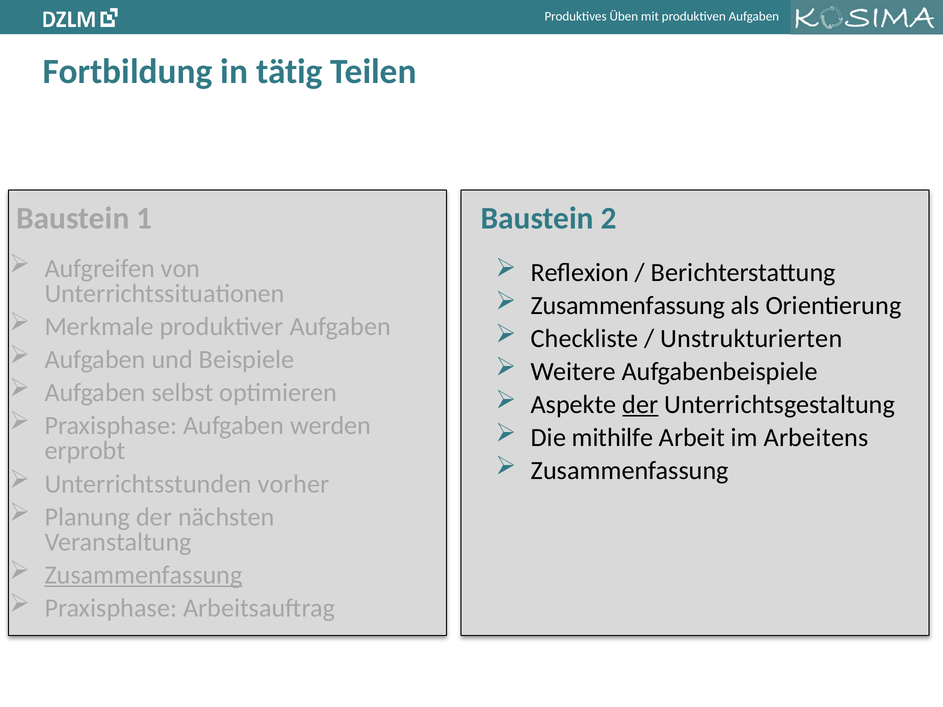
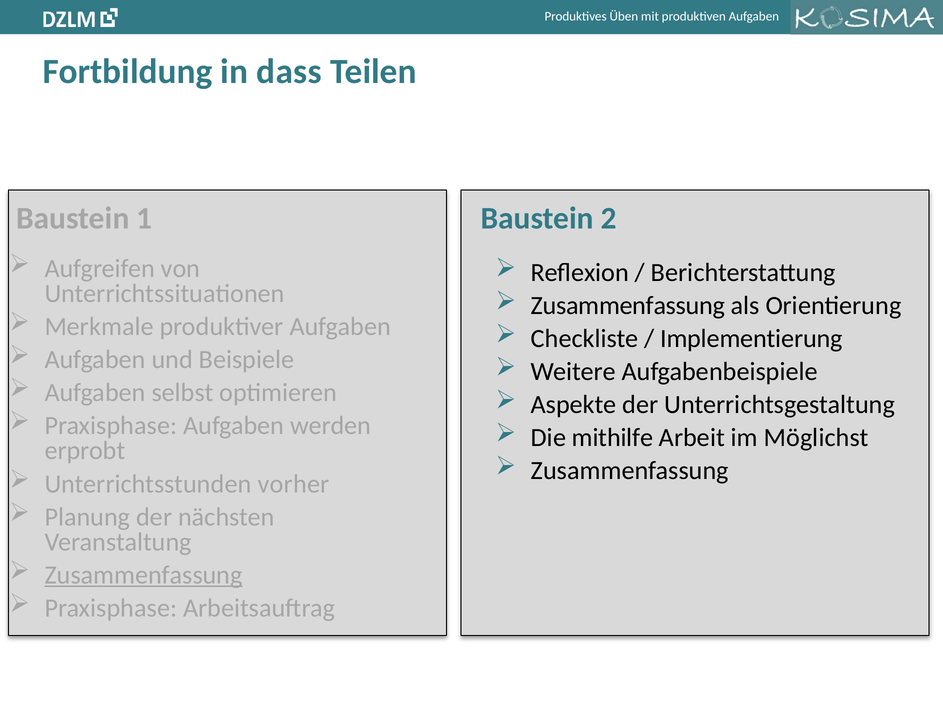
tätig: tätig -> dass (289, 71)
Unstrukturierten: Unstrukturierten -> Implementierung (751, 339)
der underline: present -> none (640, 405)
Arbeitens: Arbeitens -> Möglichst (816, 438)
